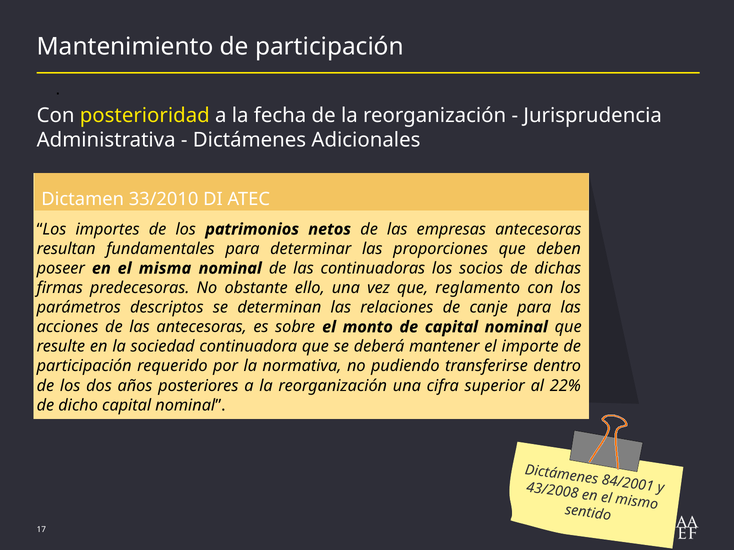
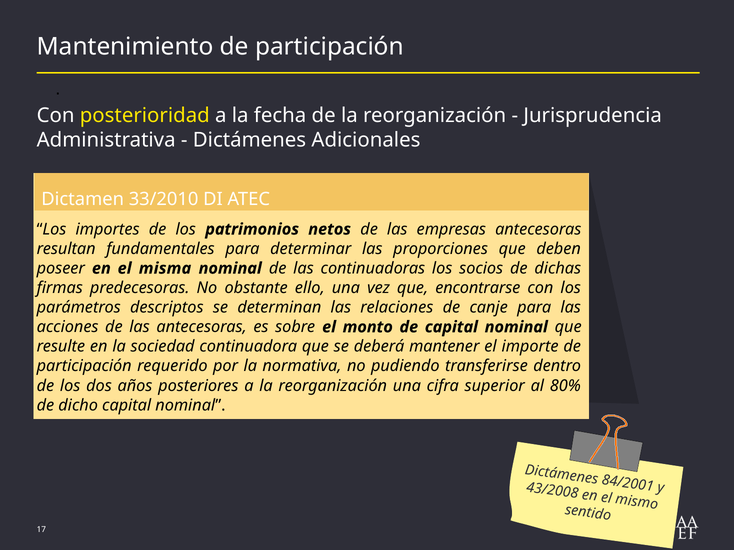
reglamento: reglamento -> encontrarse (478, 288)
22%: 22% -> 80% (565, 386)
